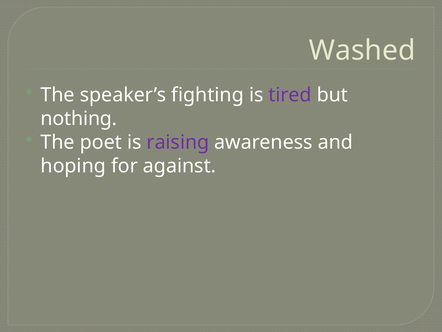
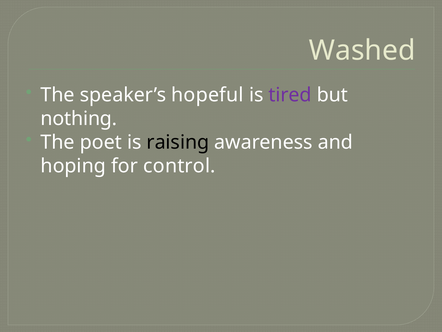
fighting: fighting -> hopeful (207, 95)
raising colour: purple -> black (178, 142)
against: against -> control (179, 166)
